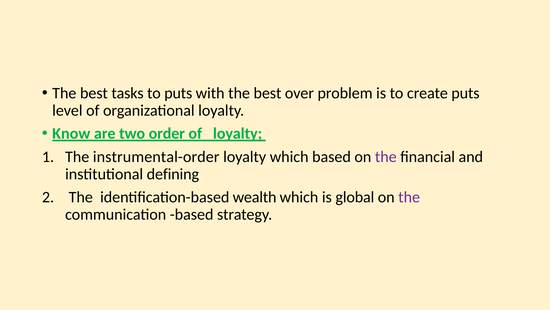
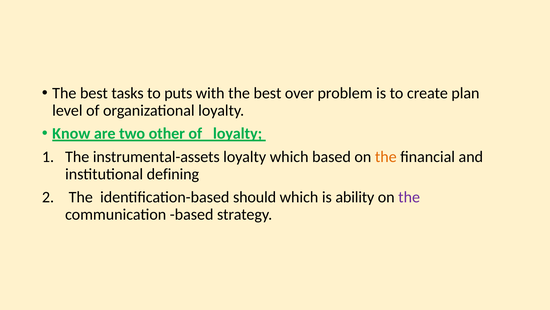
create puts: puts -> plan (465, 93)
order: order -> other (167, 133)
instrumental-order: instrumental-order -> instrumental-assets (156, 156)
the colour: purple -> orange (386, 156)
wealth: wealth -> should (255, 197)
global: global -> ability (355, 197)
